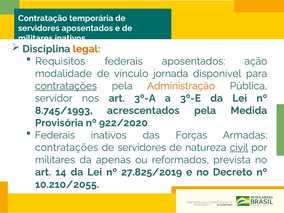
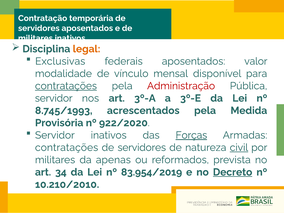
Requisitos: Requisitos -> Exclusivas (60, 61)
ação: ação -> valor (256, 61)
jornada: jornada -> mensal (171, 73)
Administração colour: orange -> red (181, 86)
Federais: Federais -> Servidor (55, 135)
Forças underline: none -> present (191, 135)
14: 14 -> 34 (61, 172)
27.825/2019: 27.825/2019 -> 83.954/2019 (152, 172)
Decreto underline: none -> present (233, 172)
10.210/2055: 10.210/2055 -> 10.210/2010 (67, 184)
